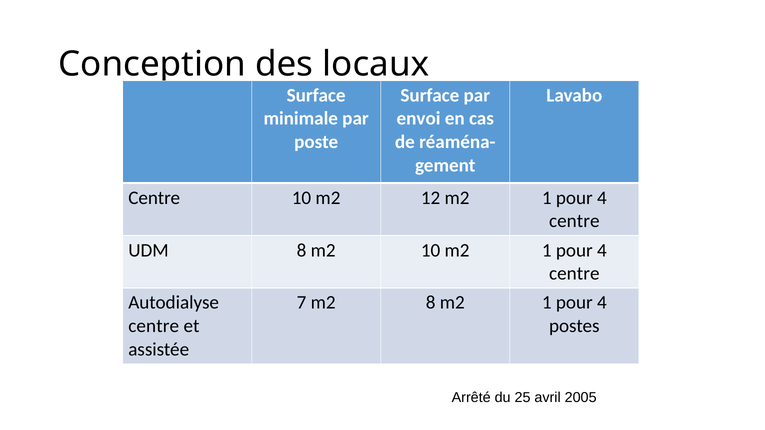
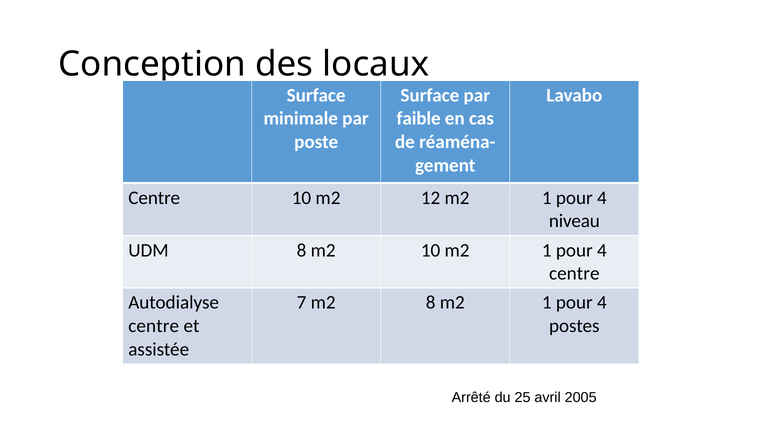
envoi: envoi -> faible (419, 119)
centre: centre -> niveau (574, 221)
